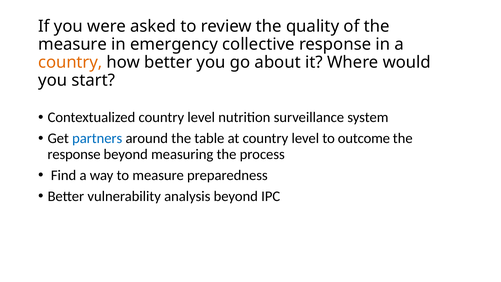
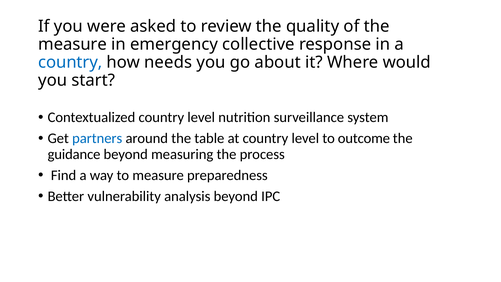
country colour: orange -> blue (70, 62)
how better: better -> needs (168, 62)
response: response -> guidance (74, 154)
